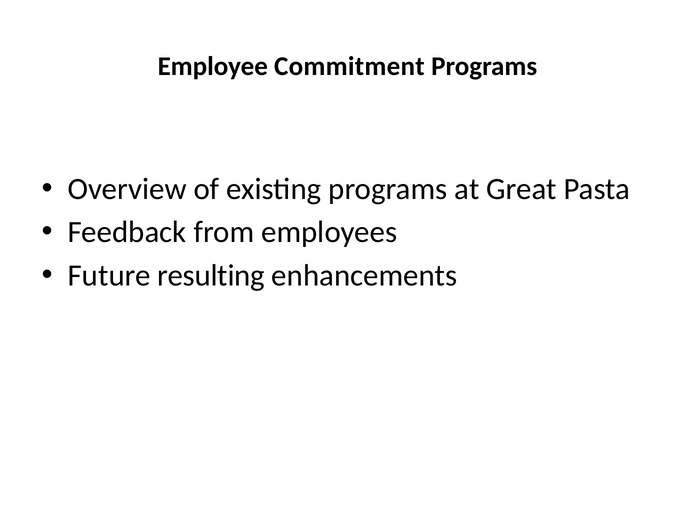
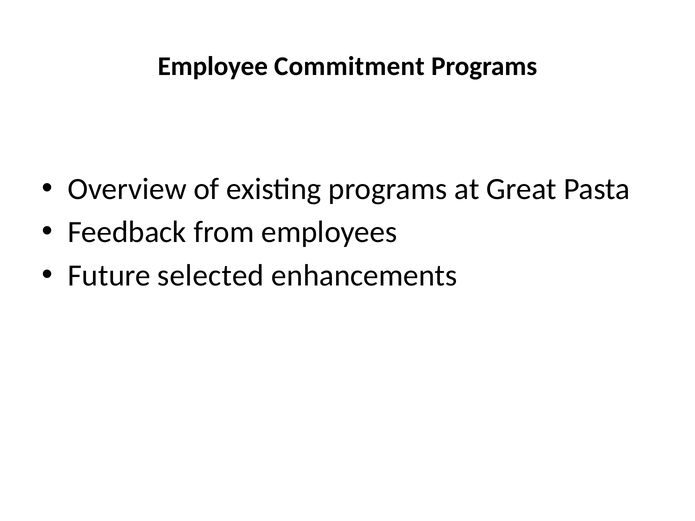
resulting: resulting -> selected (211, 276)
